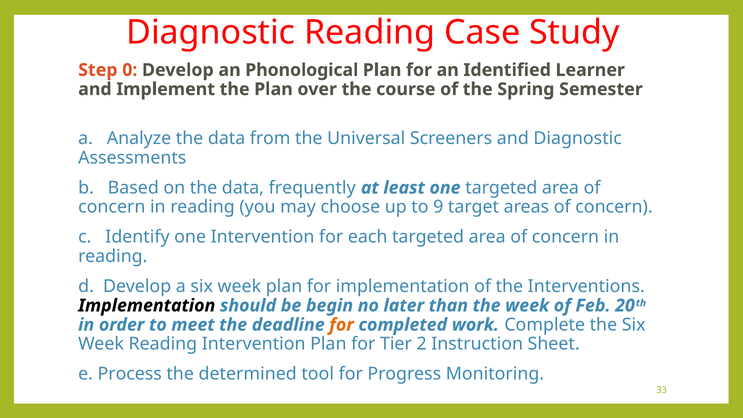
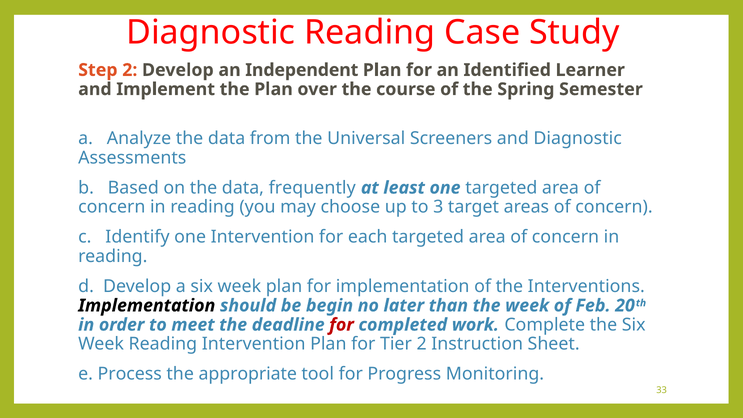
Step 0: 0 -> 2 (130, 70)
Phonological: Phonological -> Independent (302, 70)
9: 9 -> 3 (438, 207)
for colour: orange -> red (342, 325)
determined: determined -> appropriate (248, 374)
